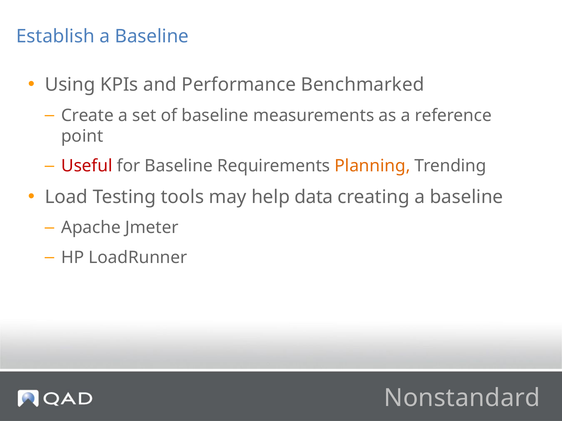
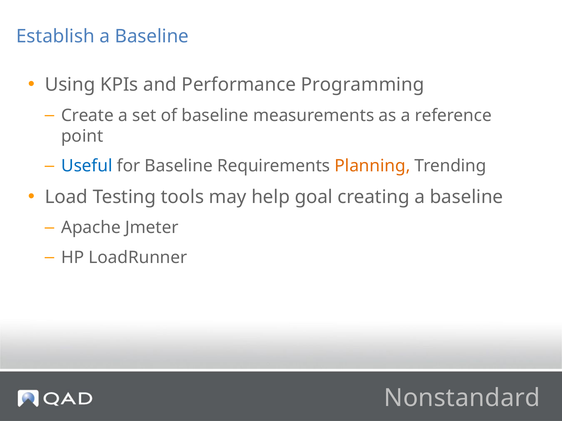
Benchmarked: Benchmarked -> Programming (363, 85)
Useful colour: red -> blue (87, 166)
data: data -> goal (314, 197)
